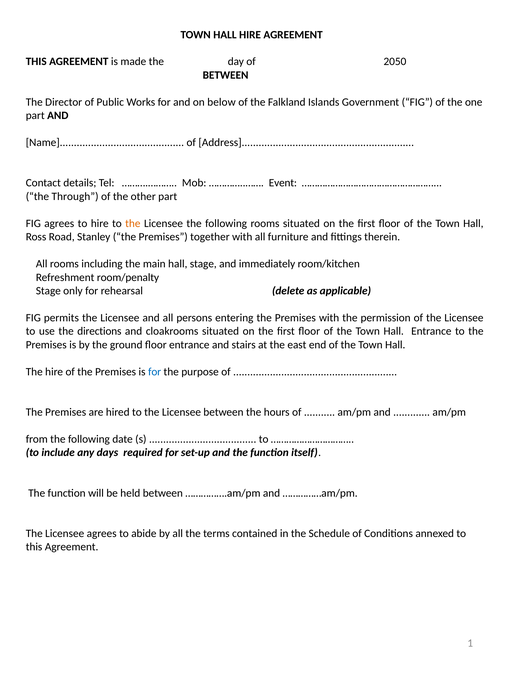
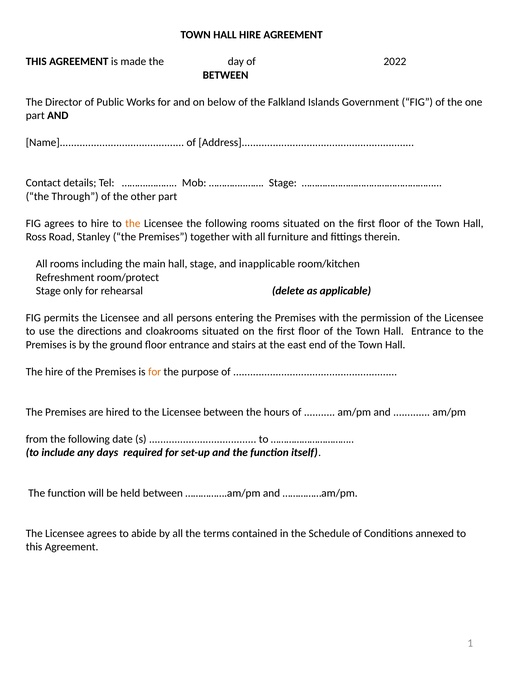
2050: 2050 -> 2022 (395, 62)
Event: Event -> Stage (283, 183)
immediately: immediately -> inapplicable (267, 264)
room/penalty: room/penalty -> room/protect (128, 277)
for colour: blue -> orange (155, 371)
